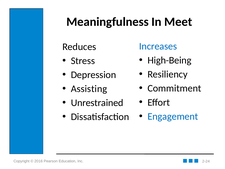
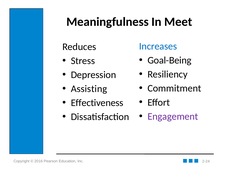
High-Being: High-Being -> Goal-Being (169, 60)
Unrestrained: Unrestrained -> Effectiveness (97, 103)
Engagement colour: blue -> purple (173, 116)
